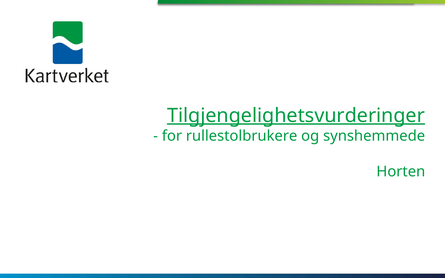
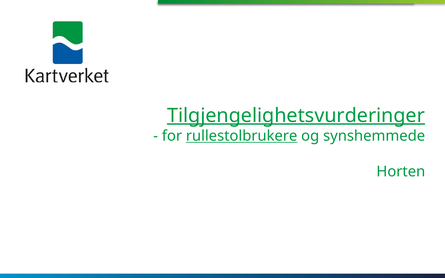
rullestolbrukere underline: none -> present (242, 136)
